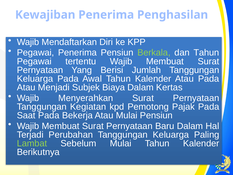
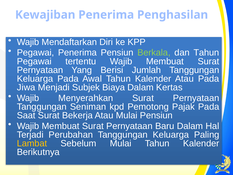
Atau: Atau -> Jiwa (26, 87)
Kegiatan: Kegiatan -> Seniman (88, 107)
Saat Pada: Pada -> Surat (49, 115)
Lambat colour: light green -> yellow (32, 143)
